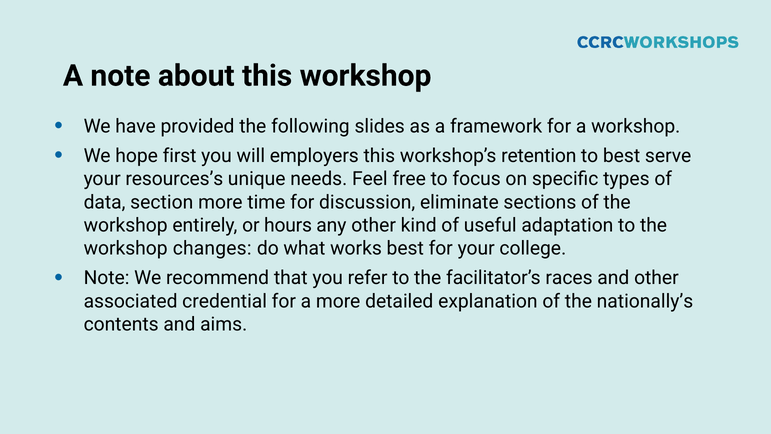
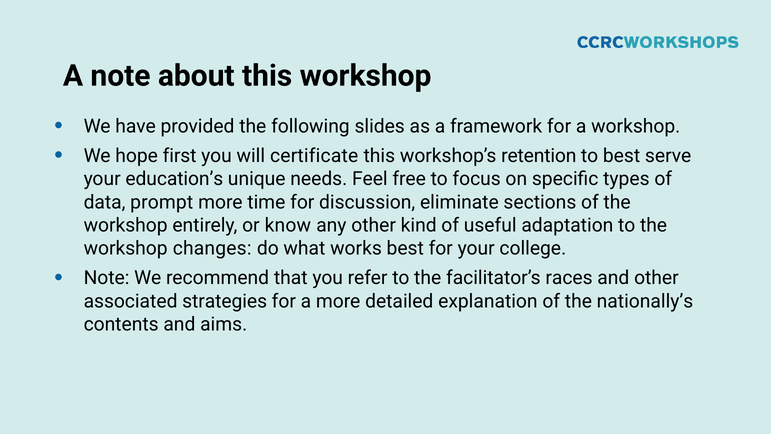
employers: employers -> certificate (314, 156)
resources’s: resources’s -> education’s (174, 179)
section: section -> prompt (162, 202)
hours: hours -> know (288, 225)
credential: credential -> strategies (225, 301)
